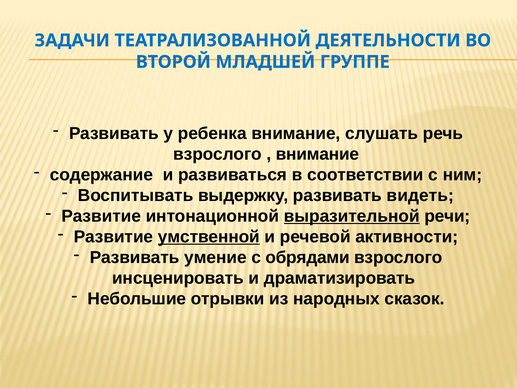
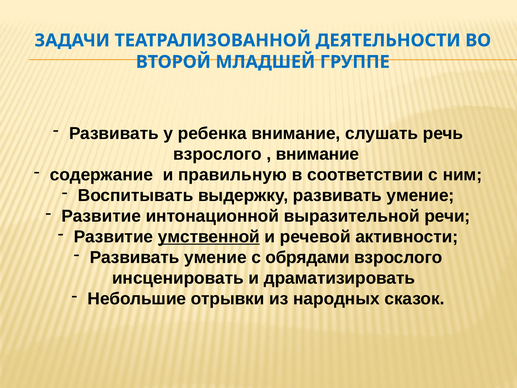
развиваться: развиваться -> правильную (232, 175)
выдержку развивать видеть: видеть -> умение (420, 195)
выразительной underline: present -> none (352, 216)
